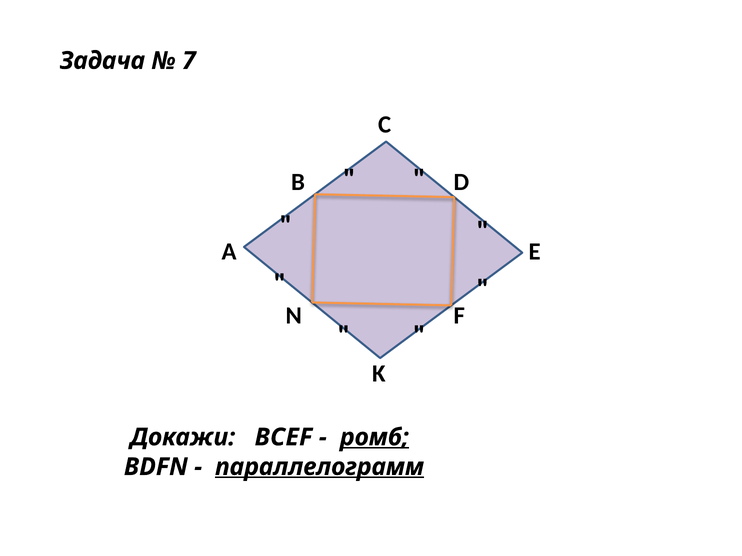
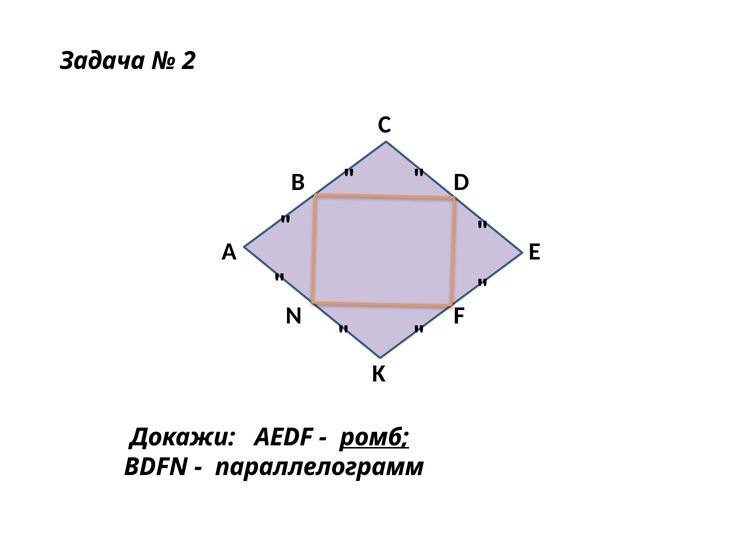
7: 7 -> 2 (189, 61)
BCEF: BCEF -> AEDF (284, 438)
параллелограмм underline: present -> none (320, 467)
